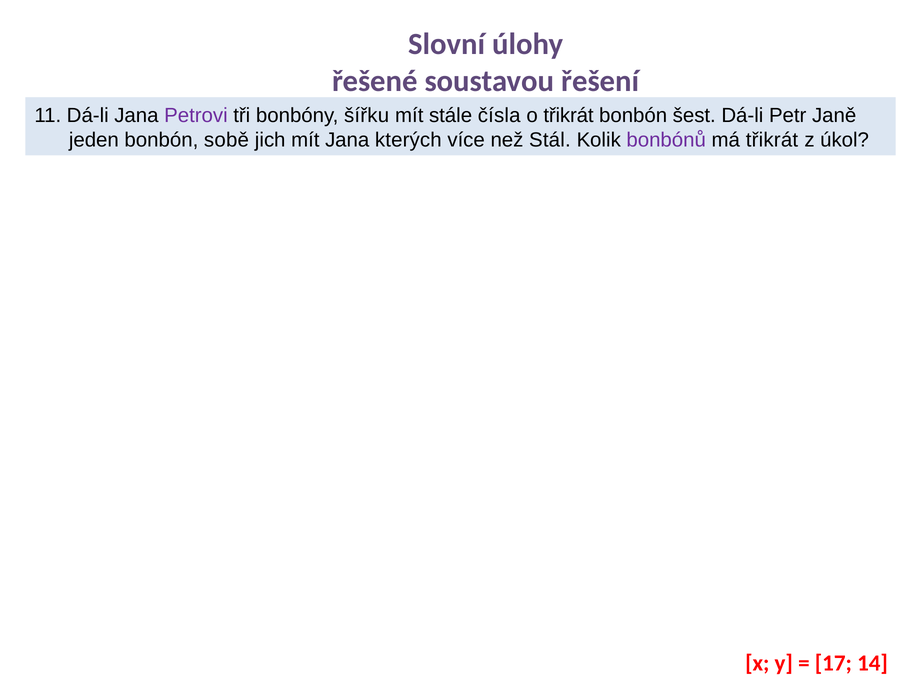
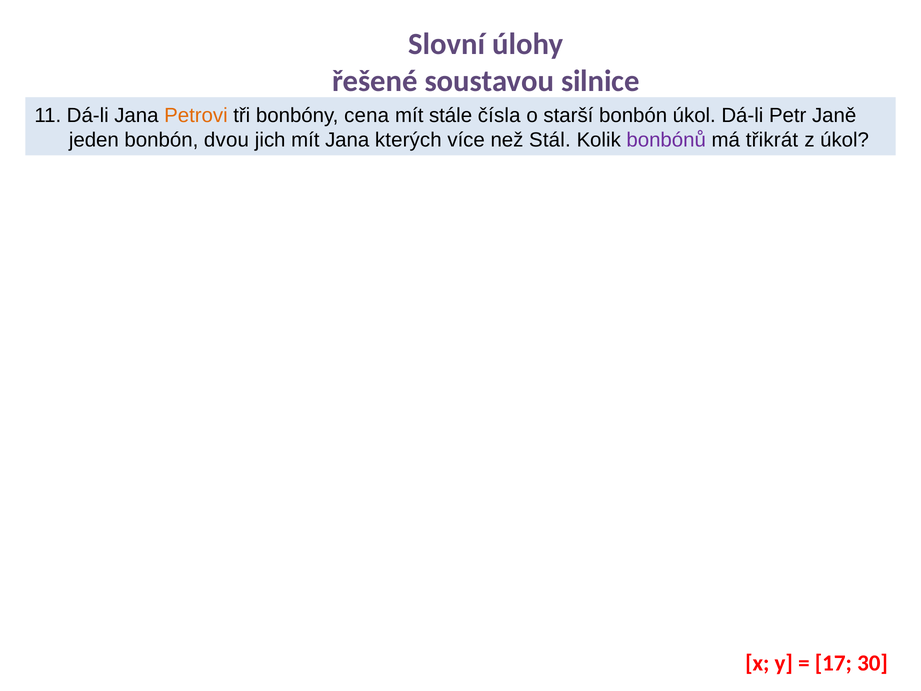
řešení: řešení -> silnice (600, 81)
Petrovi colour: purple -> orange (196, 115)
šířku: šířku -> cena (367, 115)
o třikrát: třikrát -> starší (568, 115)
bonbón šest: šest -> úkol (694, 115)
sobě: sobě -> dvou (226, 140)
14: 14 -> 30 (873, 663)
